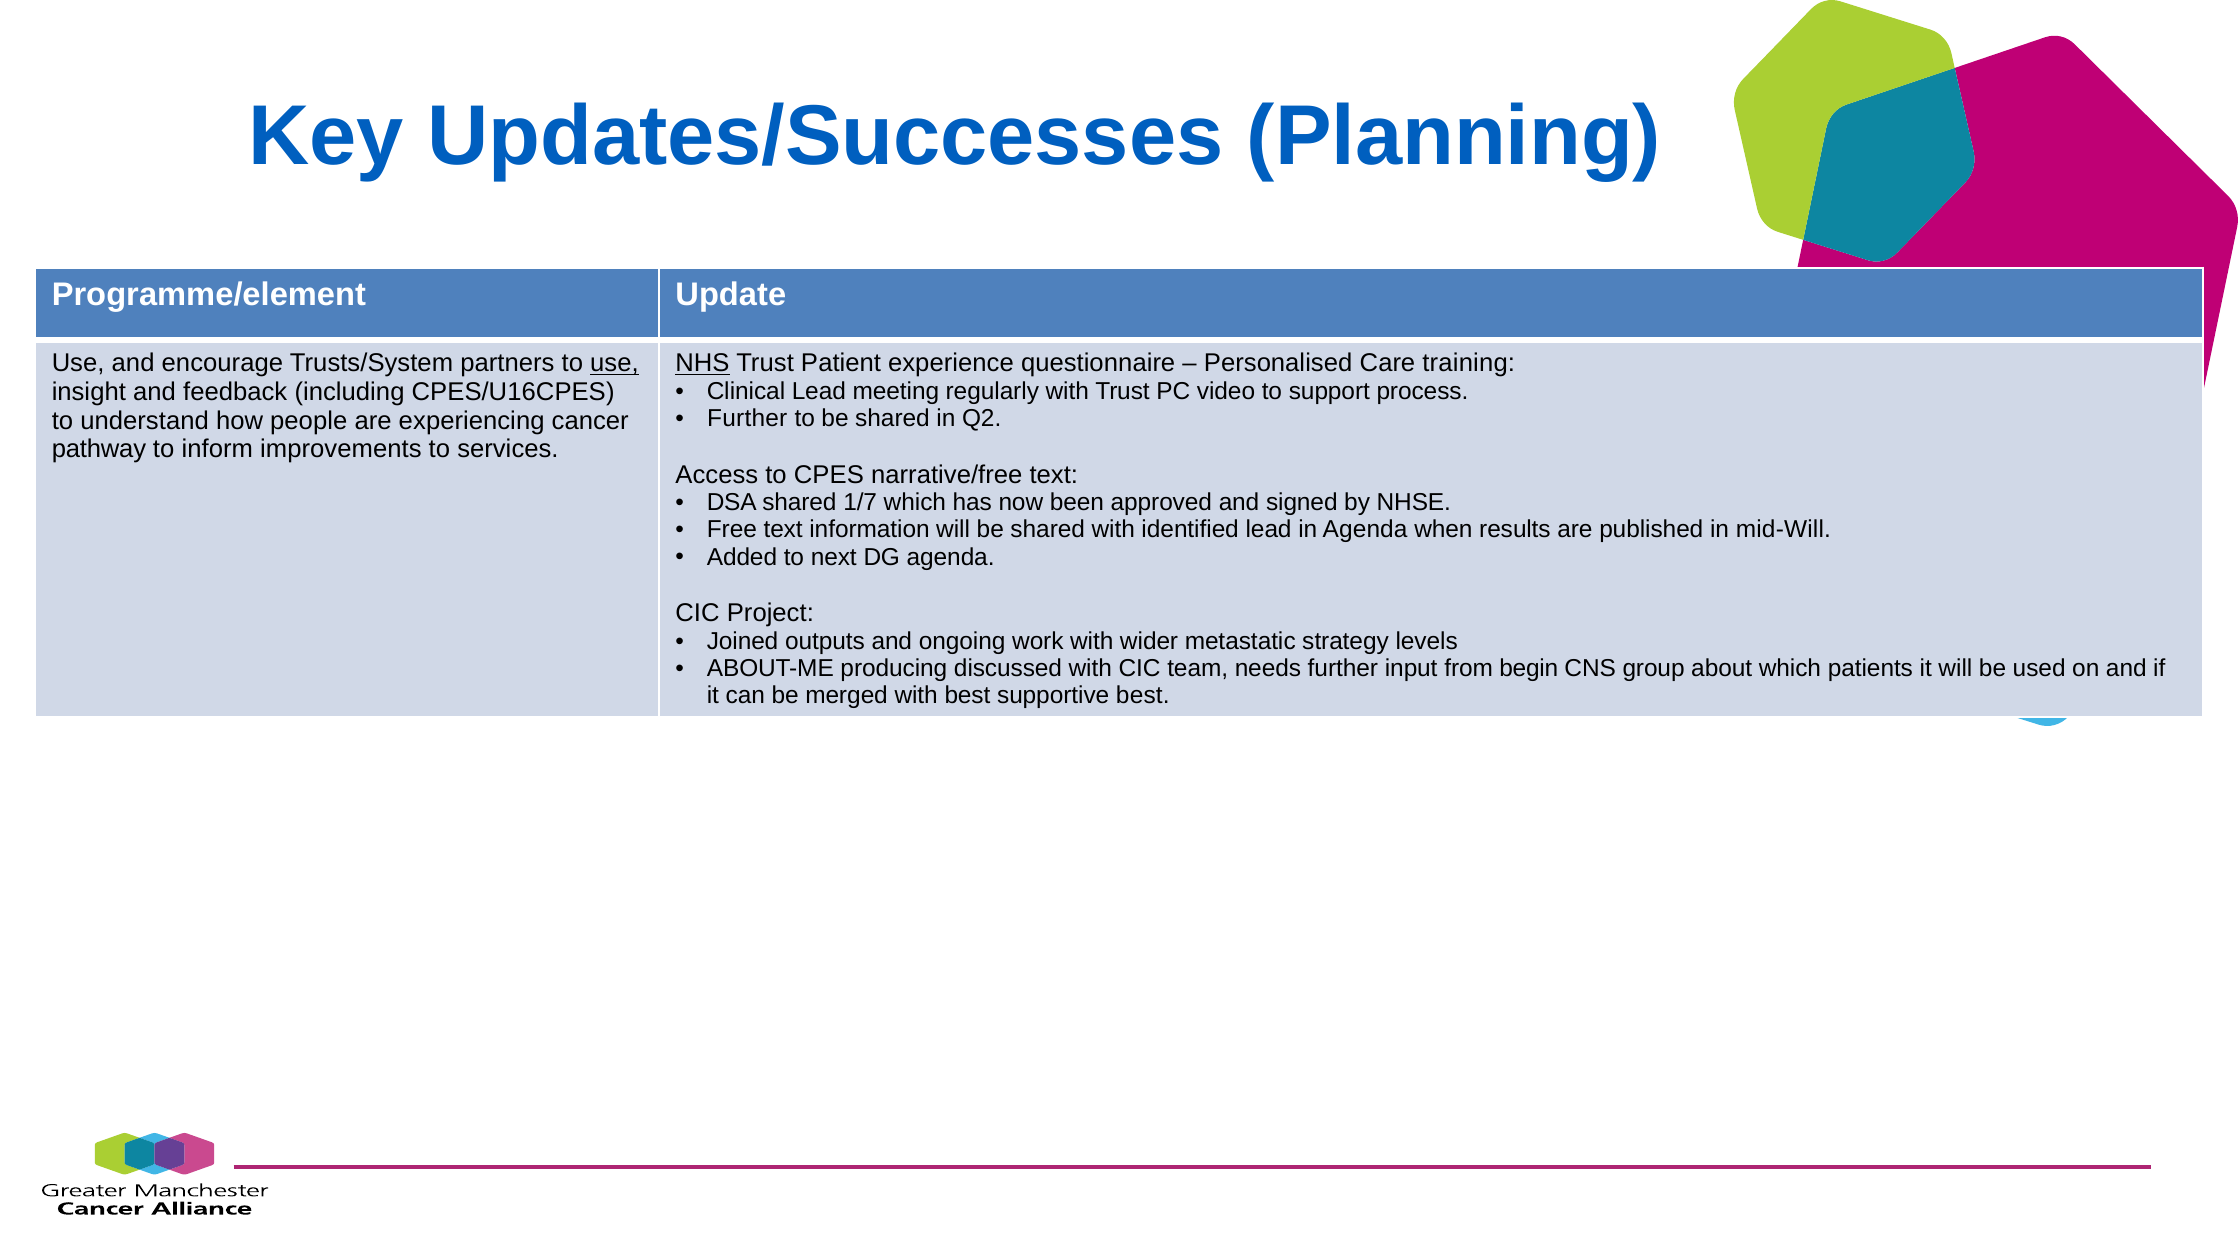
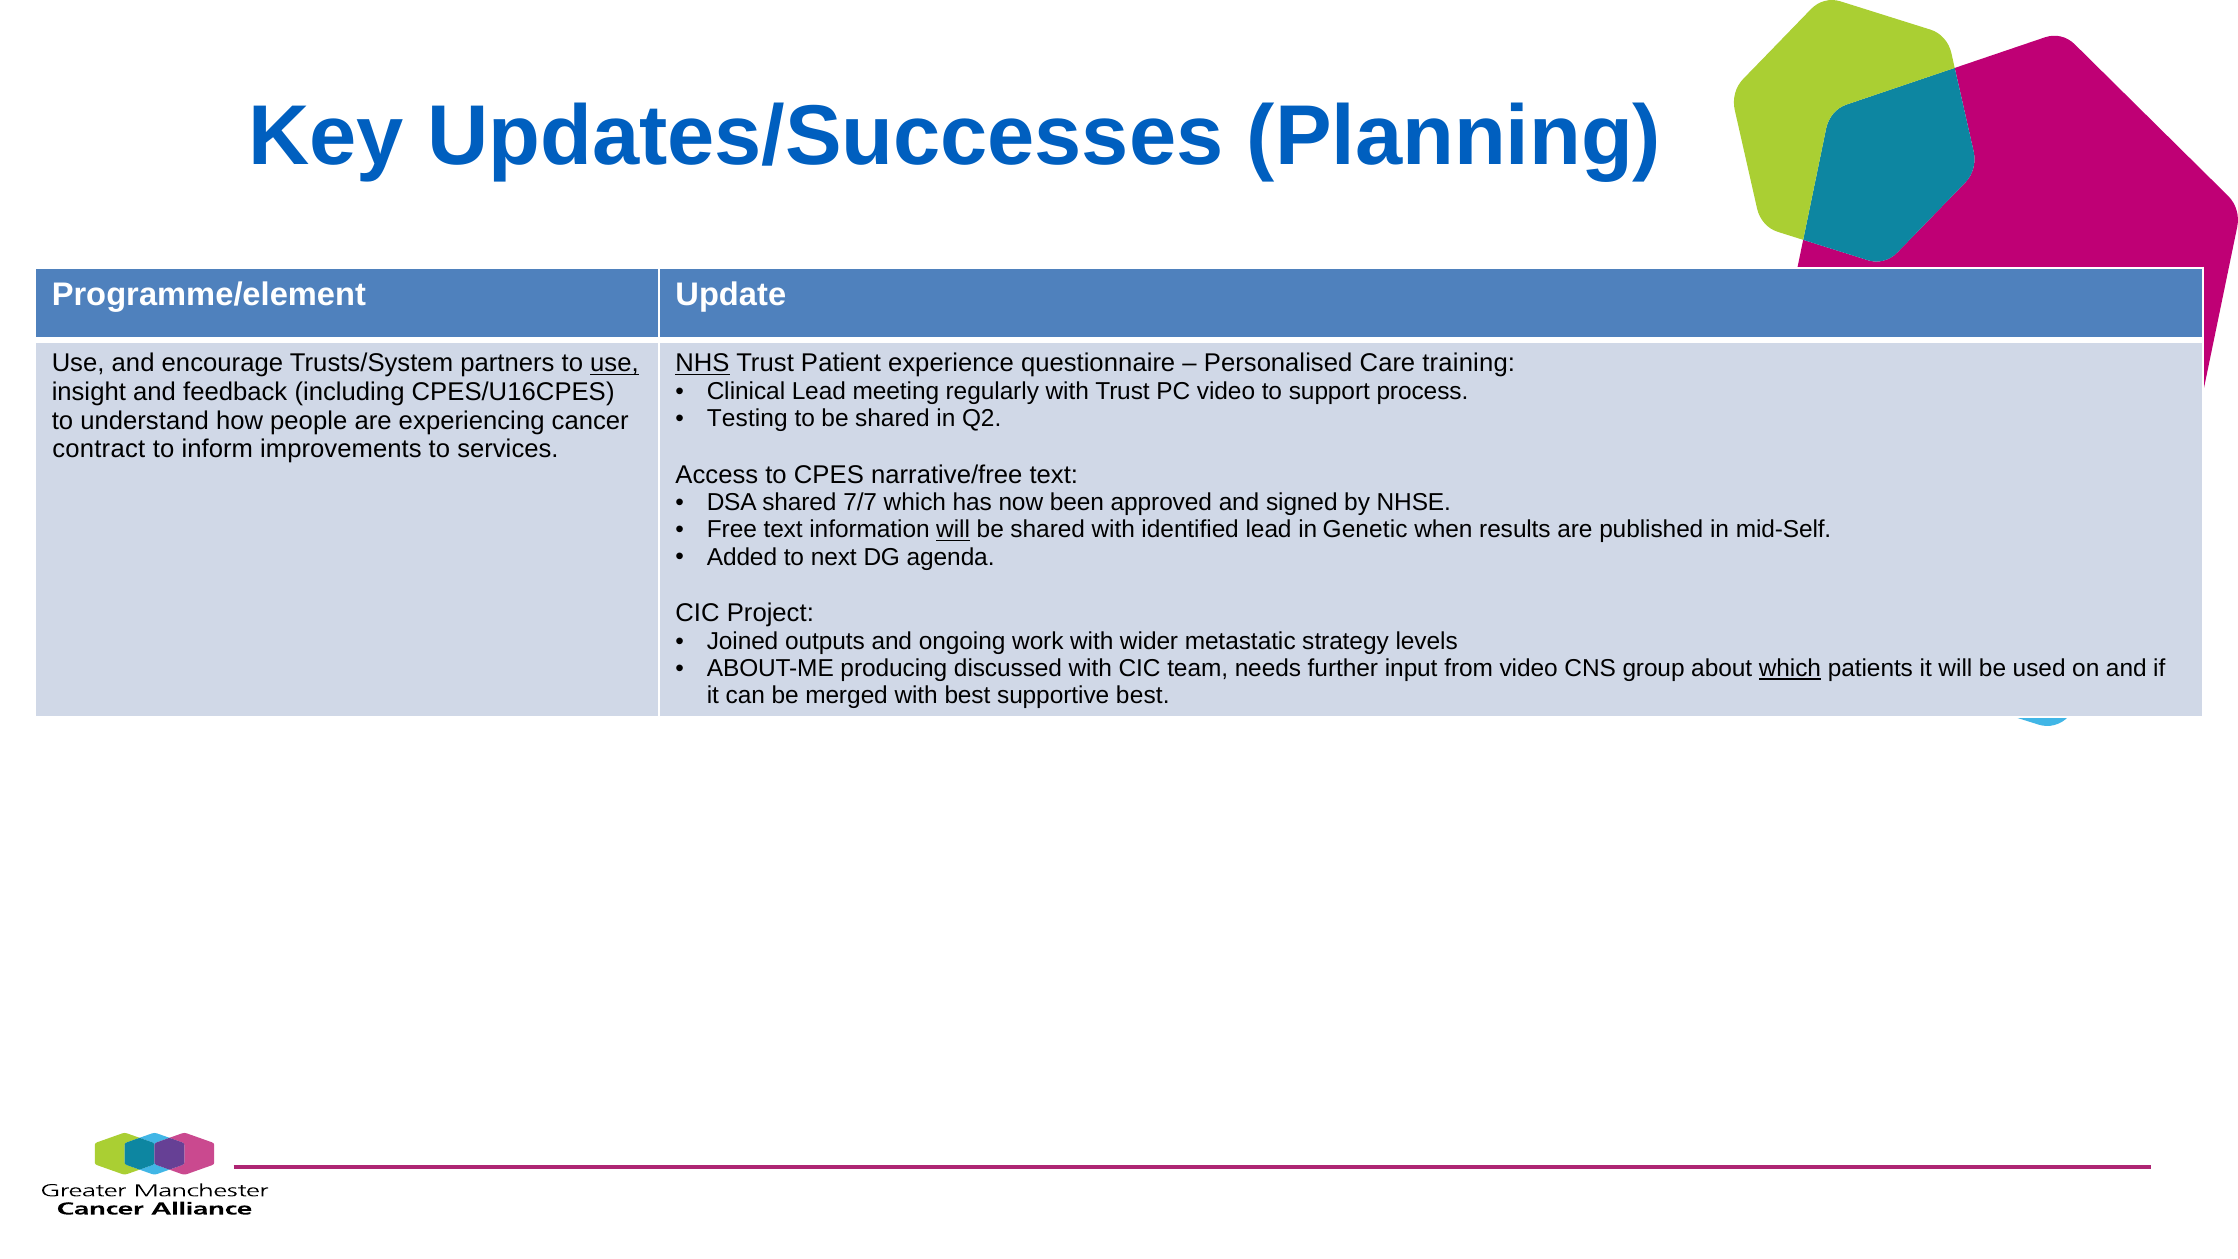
Further: Further -> Testing (747, 418)
pathway: pathway -> contract (99, 449)
1/7: 1/7 -> 7/7 (860, 503)
will underline: none -> present (953, 530)
in Agenda: Agenda -> Genetic (1365, 530)
mid-Will: mid-Will -> mid-Self (1784, 530)
from begin: begin -> video (1529, 668)
which underline: none -> present (1790, 668)
